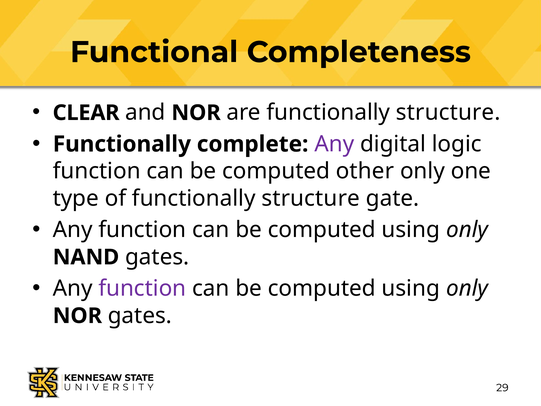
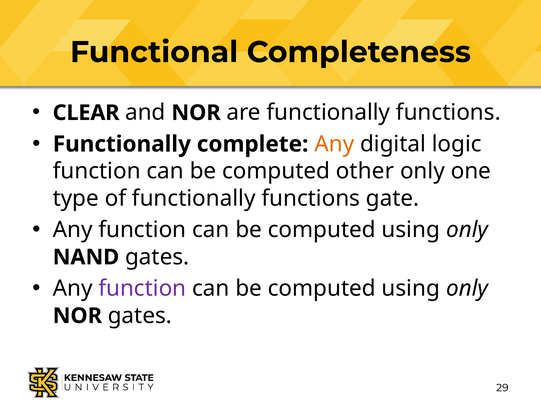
are functionally structure: structure -> functions (448, 112)
Any colour: purple -> orange (334, 144)
of functionally structure: structure -> functions (311, 198)
